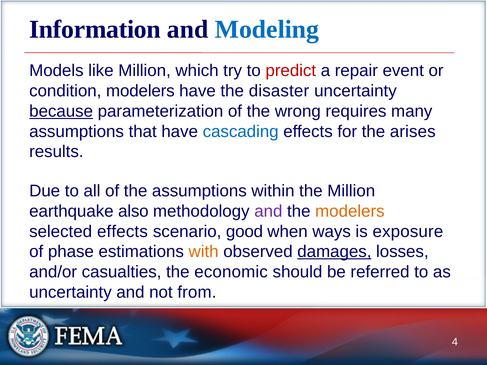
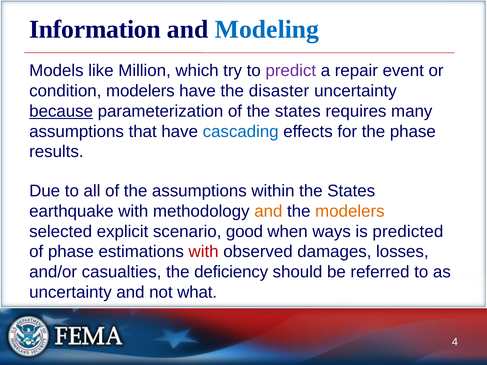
predict colour: red -> purple (291, 71)
of the wrong: wrong -> states (298, 111)
the arises: arises -> phase (413, 132)
within the Million: Million -> States (351, 191)
earthquake also: also -> with (133, 211)
and colour: purple -> orange (268, 211)
selected effects: effects -> explicit (122, 232)
exposure: exposure -> predicted (408, 232)
with colour: orange -> red (204, 252)
damages underline: present -> none (334, 252)
economic: economic -> deficiency (231, 272)
from: from -> what (197, 292)
